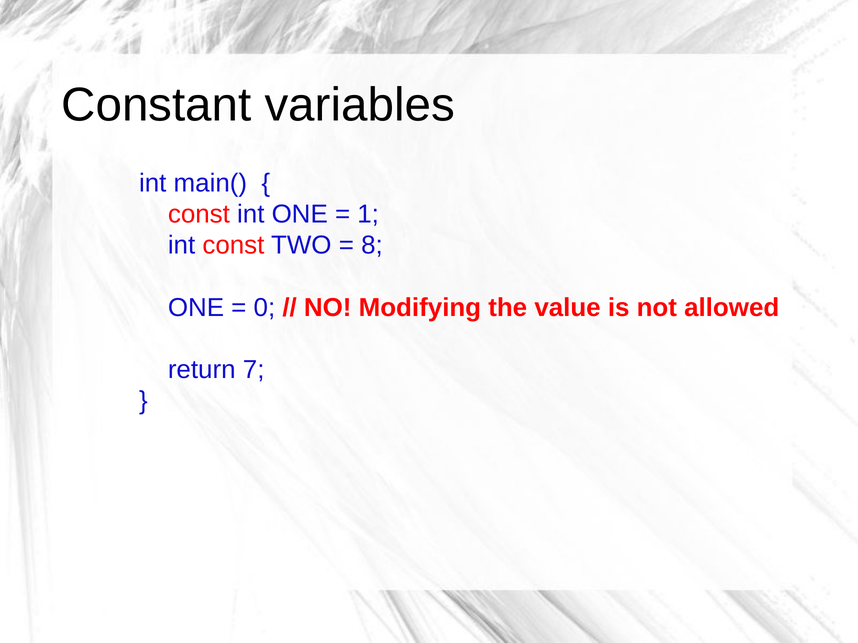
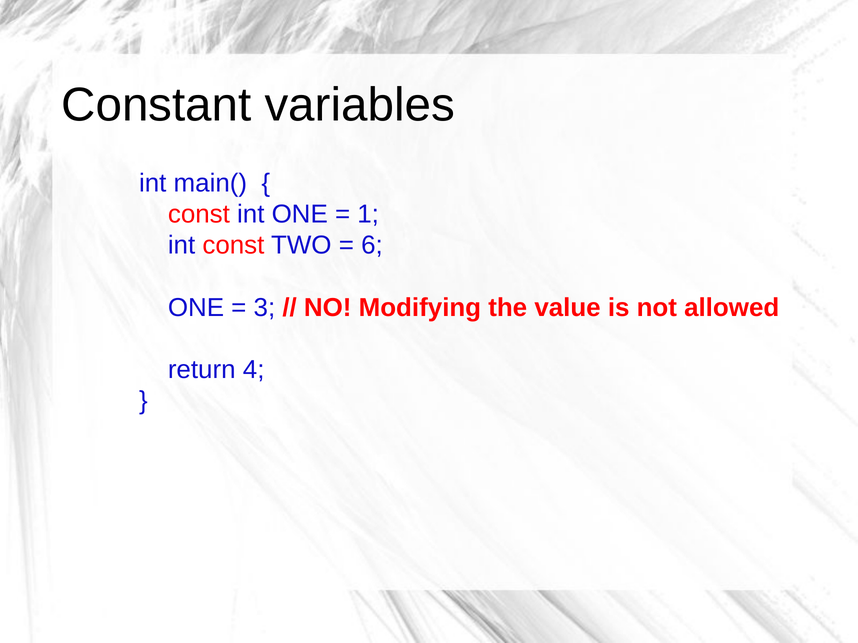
8: 8 -> 6 (372, 246)
0: 0 -> 3 (264, 308)
7: 7 -> 4 (254, 370)
